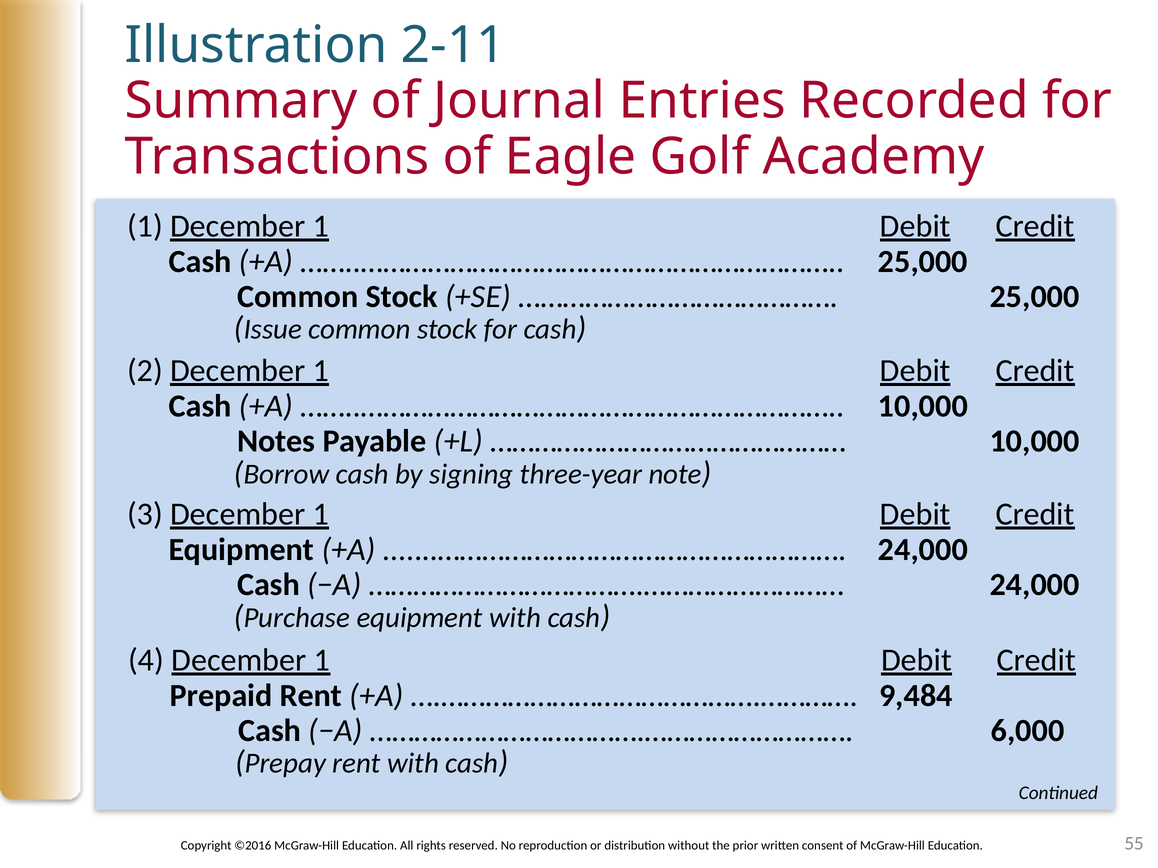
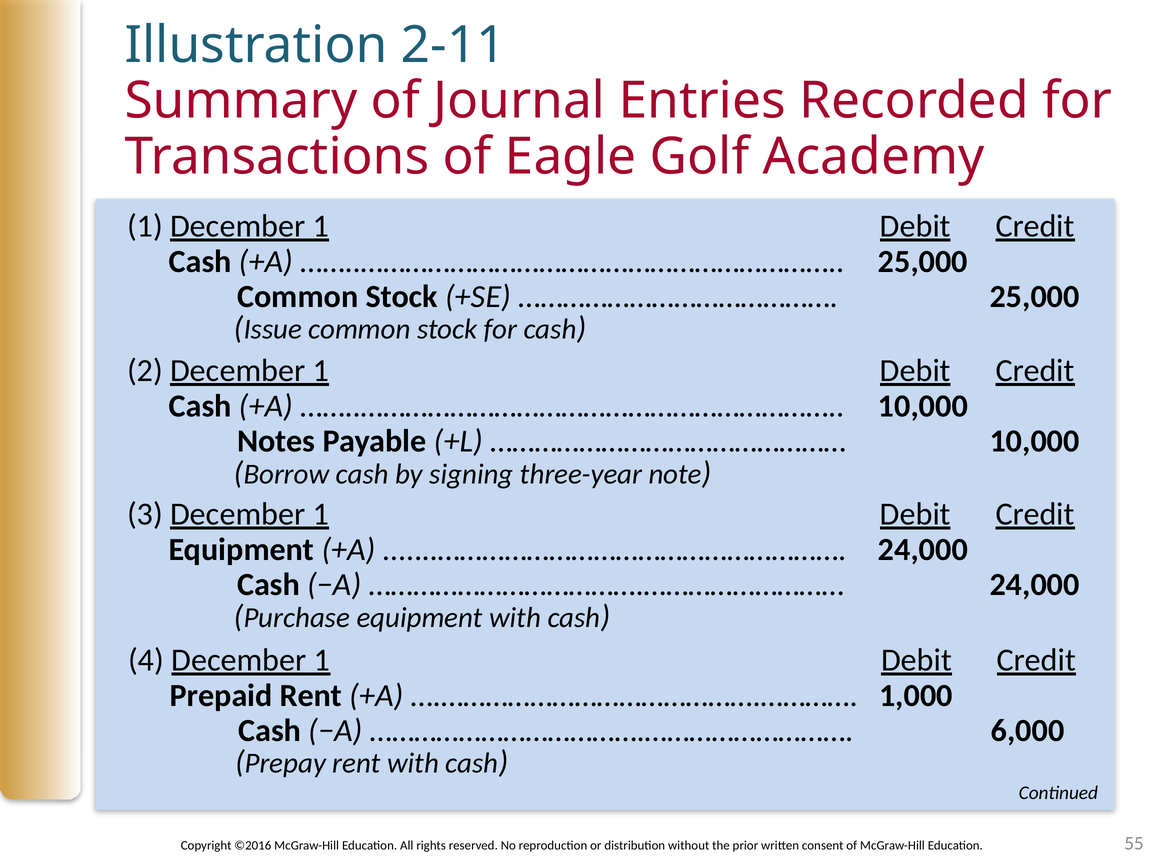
9,484: 9,484 -> 1,000 (916, 696)
